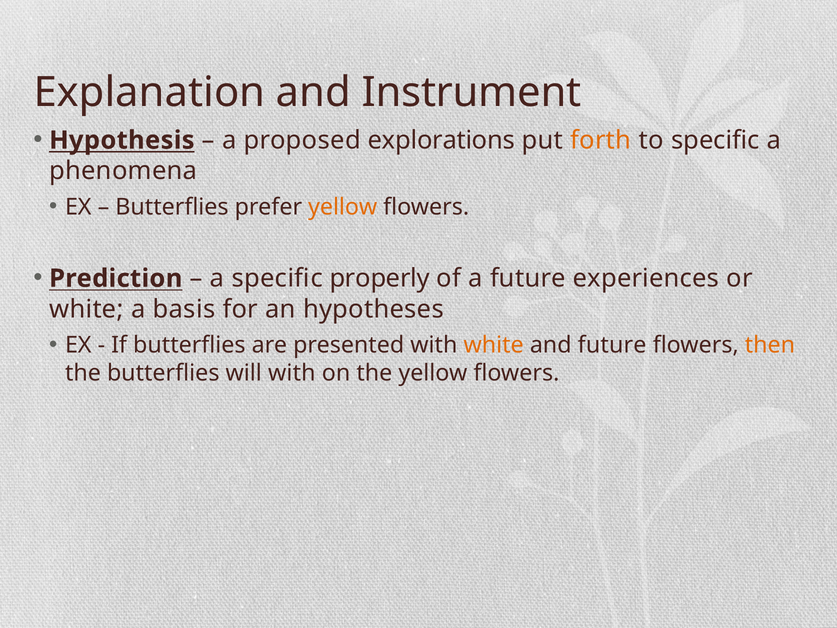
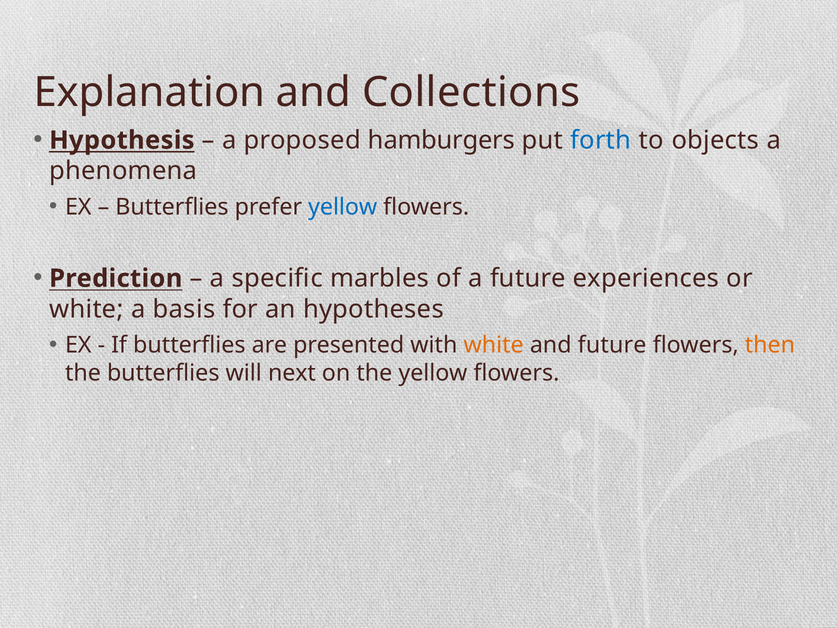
Instrument: Instrument -> Collections (471, 92)
explorations: explorations -> hamburgers (441, 140)
forth colour: orange -> blue (601, 140)
to specific: specific -> objects (715, 140)
yellow colour: orange -> blue (343, 207)
properly: properly -> marbles (379, 278)
will with: with -> next (292, 373)
